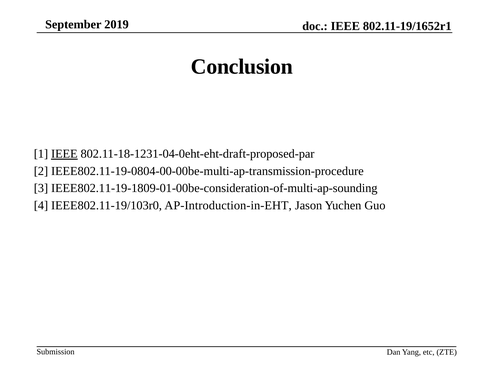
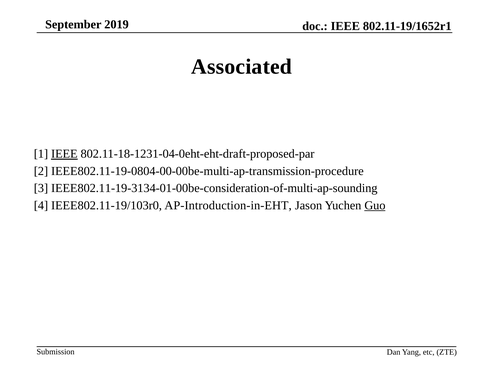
Conclusion: Conclusion -> Associated (242, 67)
IEEE802.11-19-1809-01-00be-consideration-of-multi-ap-sounding: IEEE802.11-19-1809-01-00be-consideration-of-multi-ap-sounding -> IEEE802.11-19-3134-01-00be-consideration-of-multi-ap-sounding (214, 188)
Guo underline: none -> present (375, 205)
